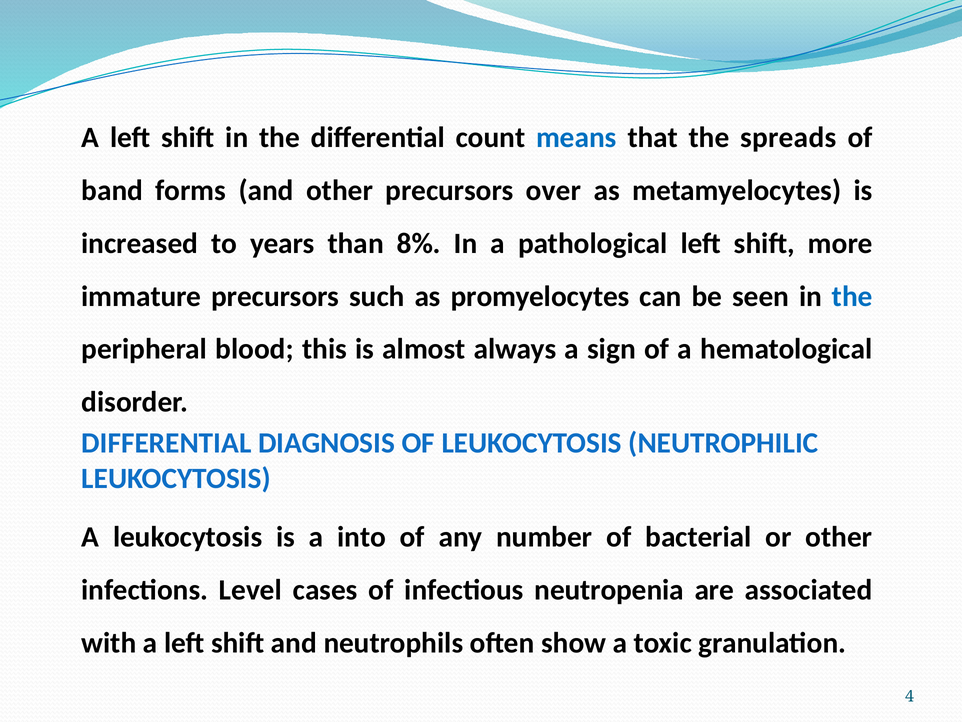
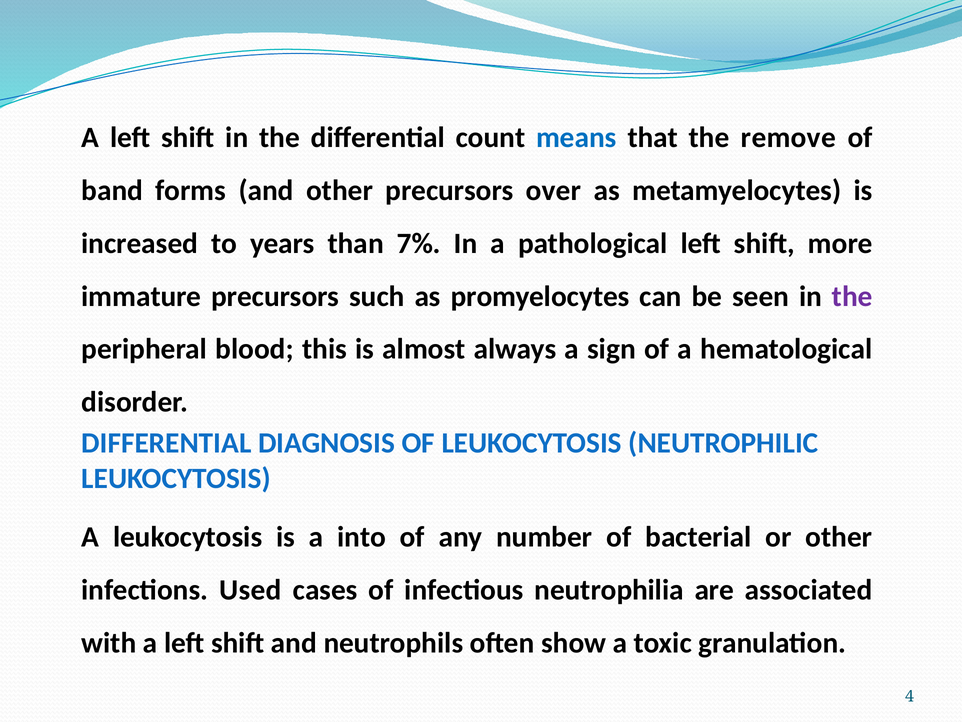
spreads: spreads -> remove (788, 138)
8%: 8% -> 7% (419, 243)
the colour: blue -> purple (852, 296)
Level: Level -> Used (250, 590)
neutropenia: neutropenia -> neutrophilia (609, 590)
